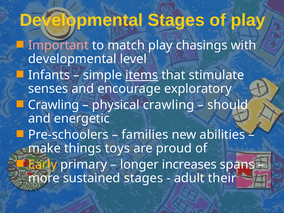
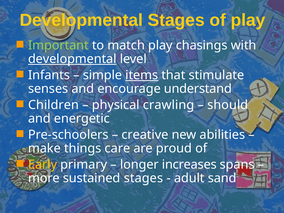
Important colour: pink -> light green (58, 45)
developmental underline: none -> present (72, 59)
exploratory: exploratory -> understand (198, 89)
Crawling: Crawling -> Children (53, 105)
families: families -> creative (145, 135)
toys: toys -> care (117, 148)
their: their -> sand (222, 178)
